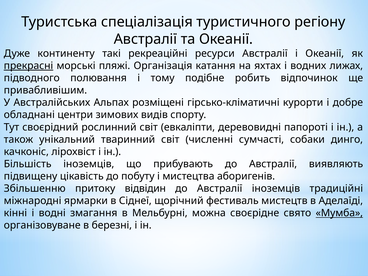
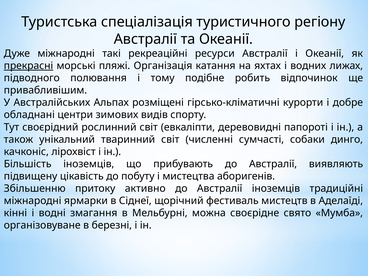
Дуже континенту: континенту -> міжнародні (66, 54)
відвідин: відвідин -> активно (145, 188)
Мумба underline: present -> none (339, 213)
